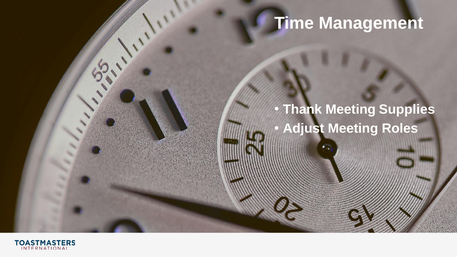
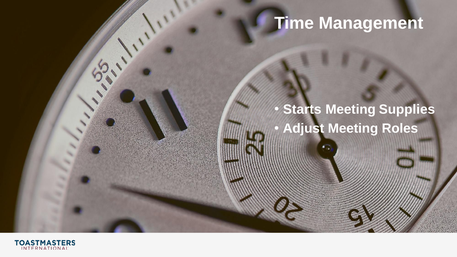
Thank: Thank -> Starts (302, 109)
